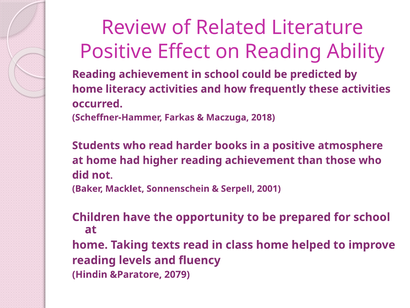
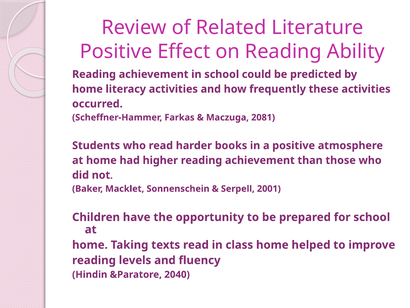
2018: 2018 -> 2081 (263, 117)
2079: 2079 -> 2040 (177, 274)
